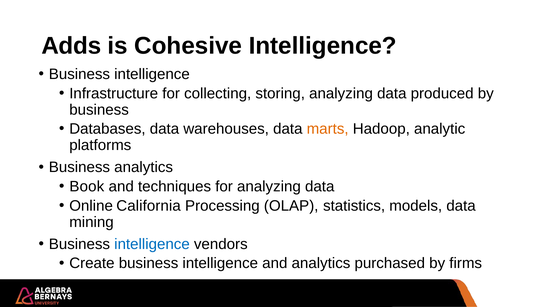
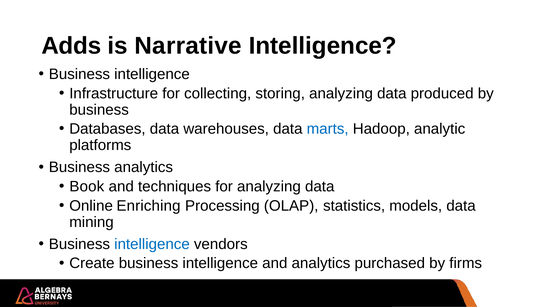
Cohesive: Cohesive -> Narrative (188, 46)
marts colour: orange -> blue (328, 129)
California: California -> Enriching (148, 205)
